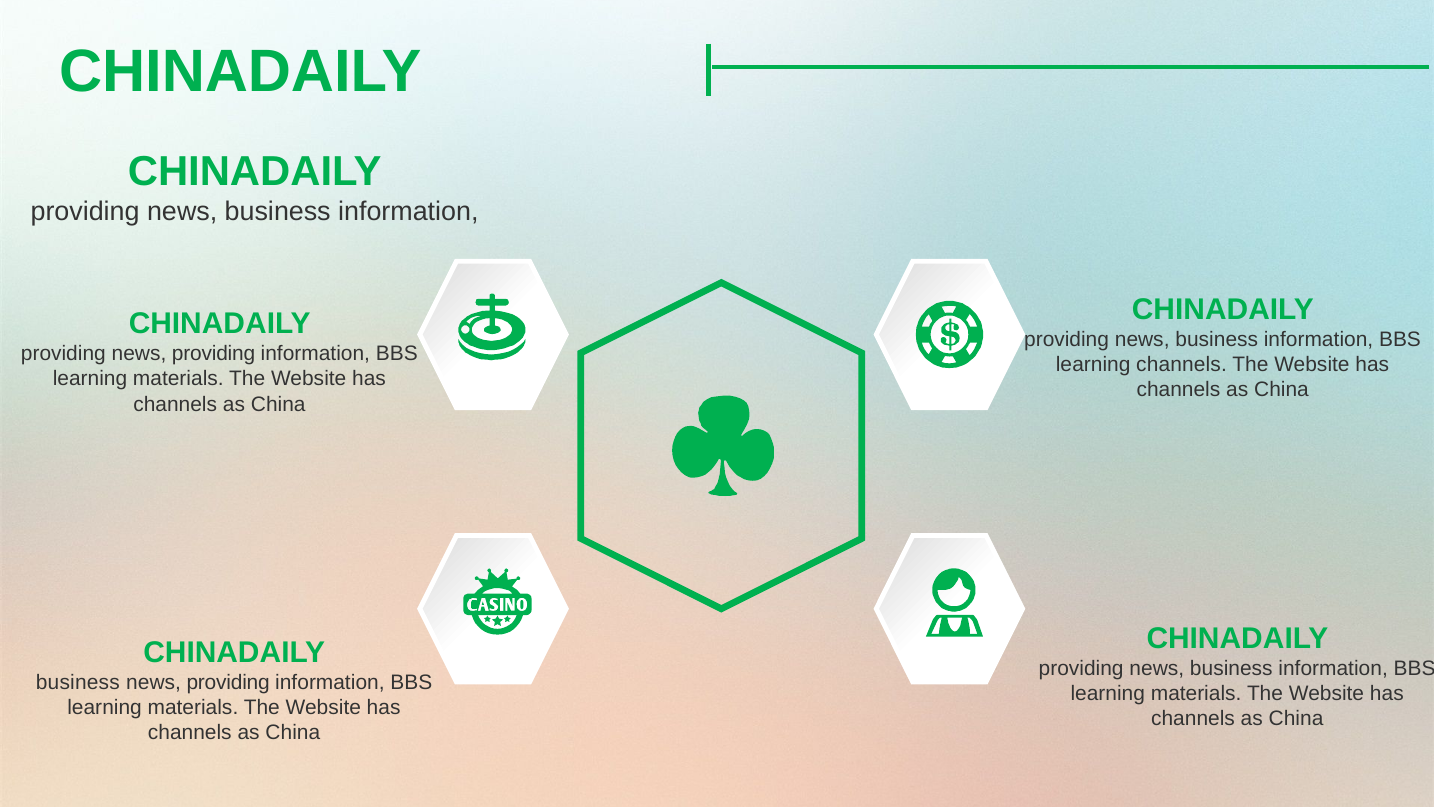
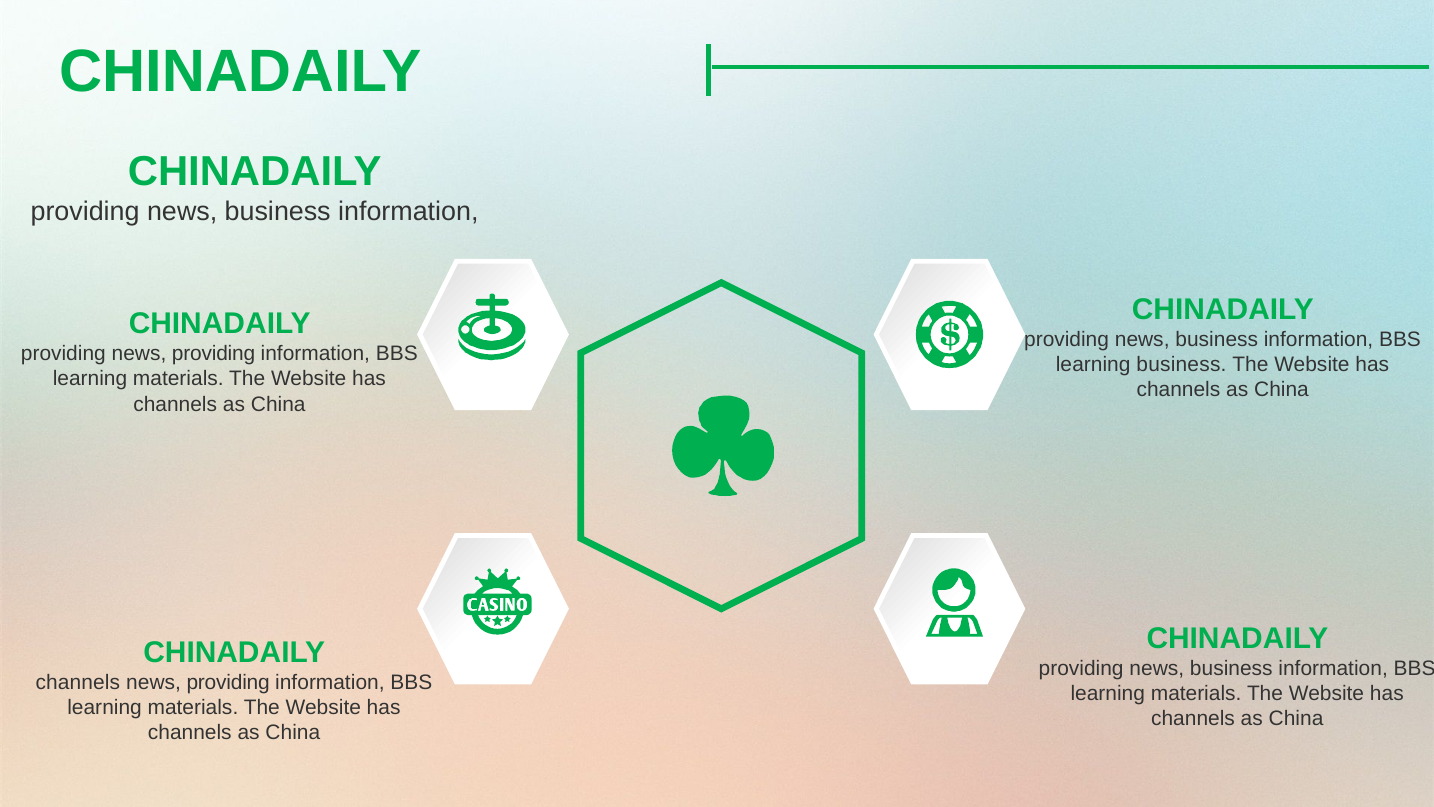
learning channels: channels -> business (1181, 365)
business: business -> channels (78, 682)
